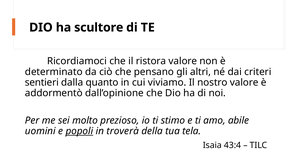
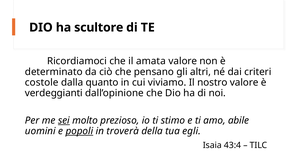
ristora: ristora -> amata (151, 61)
sentieri: sentieri -> costole (42, 82)
addormentò: addormentò -> verdeggianti (54, 93)
sei underline: none -> present (64, 120)
tela: tela -> egli (192, 131)
